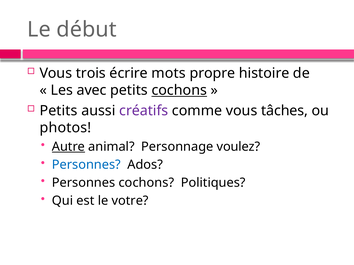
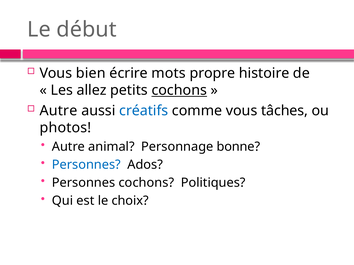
trois: trois -> bien (91, 73)
avec: avec -> allez (92, 90)
Petits: Petits -> Autre (59, 111)
créatifs colour: purple -> blue (144, 111)
Autre underline: present -> none (68, 147)
voulez: voulez -> bonne (238, 147)
votre: votre -> choix (130, 201)
